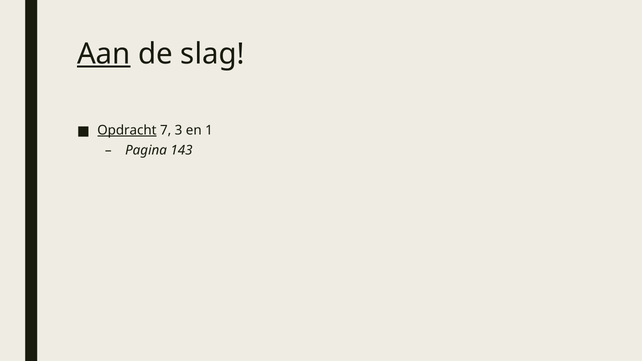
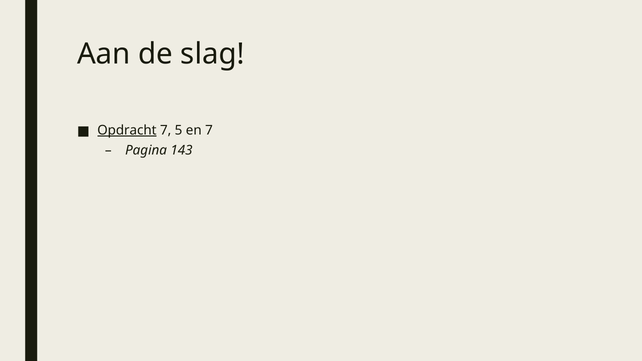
Aan underline: present -> none (104, 54)
3: 3 -> 5 (179, 130)
en 1: 1 -> 7 (209, 130)
